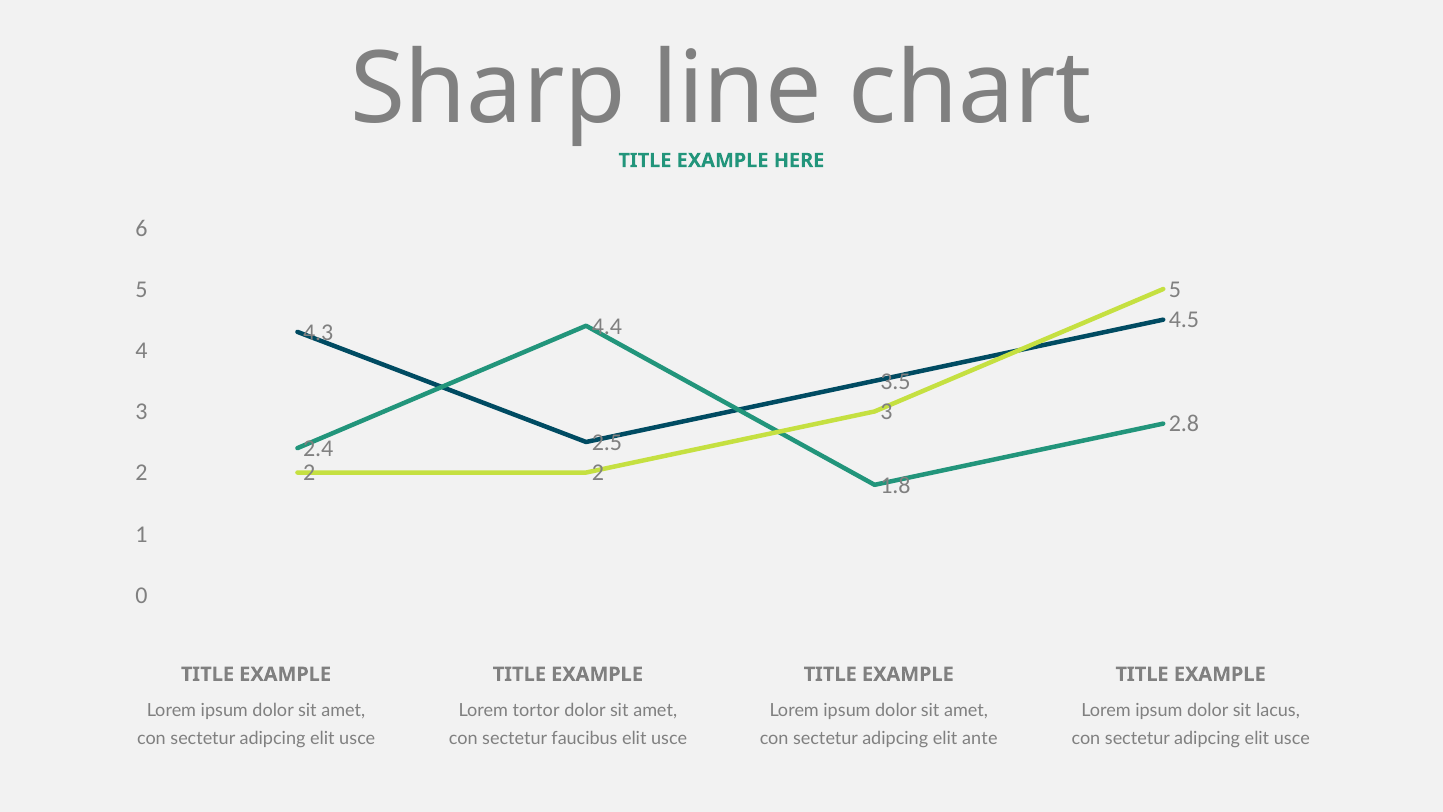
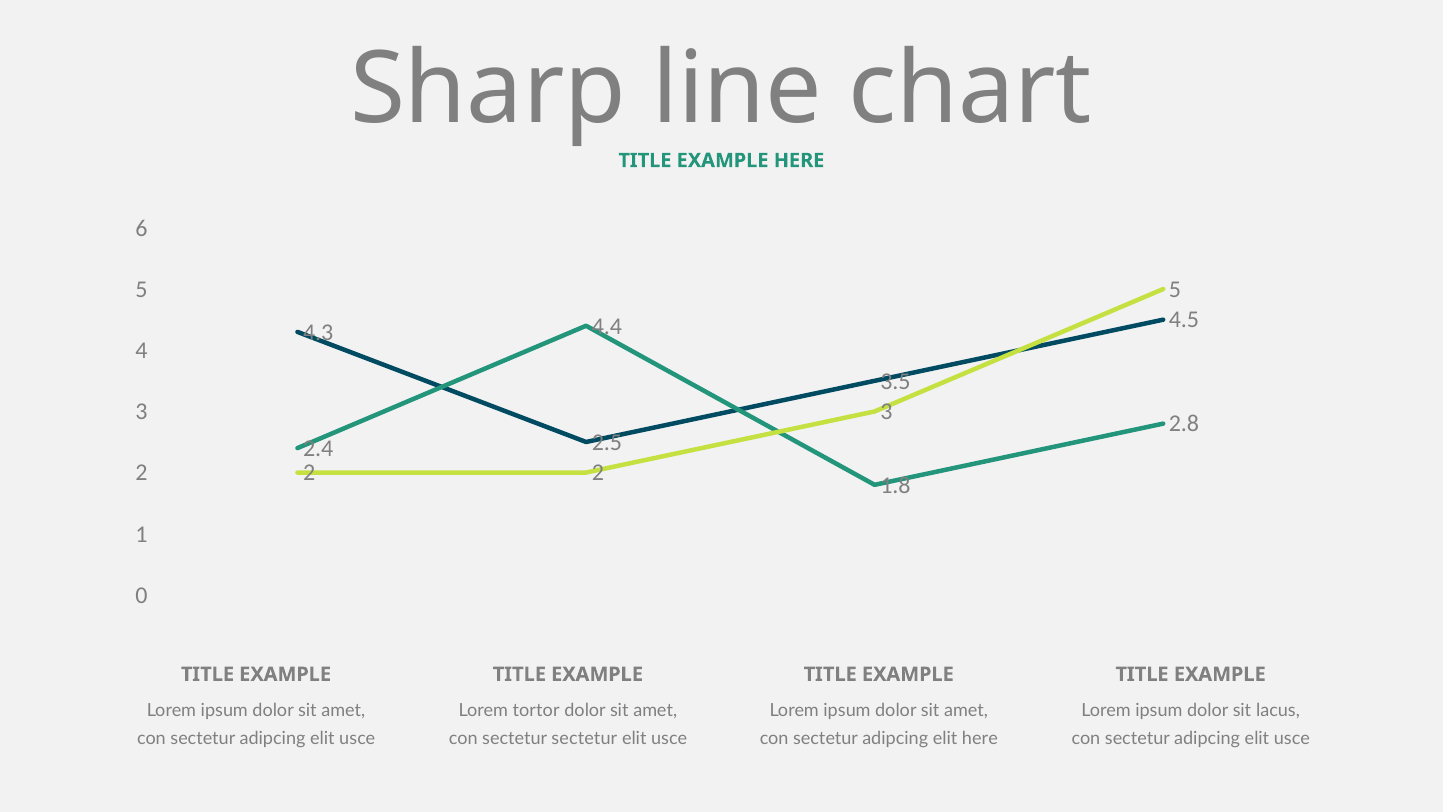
sectetur faucibus: faucibus -> sectetur (584, 738)
elit ante: ante -> here (980, 738)
